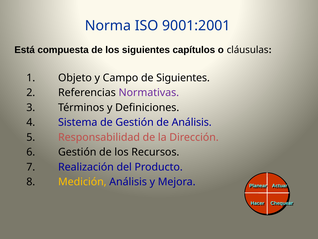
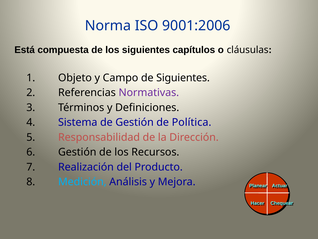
9001:2001: 9001:2001 -> 9001:2006 (196, 26)
de Análisis: Análisis -> Política (192, 122)
Medición colour: yellow -> light blue (82, 182)
